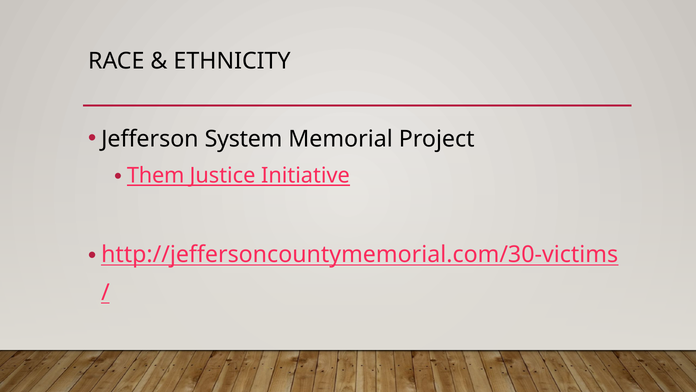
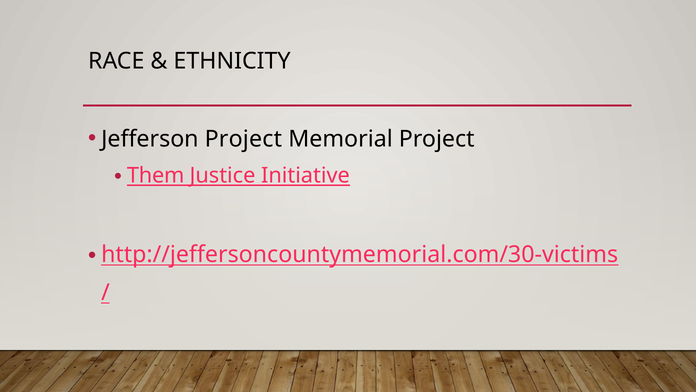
Jefferson System: System -> Project (243, 139)
